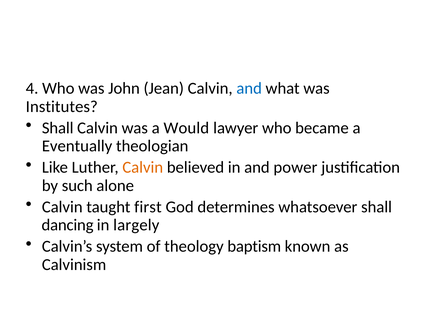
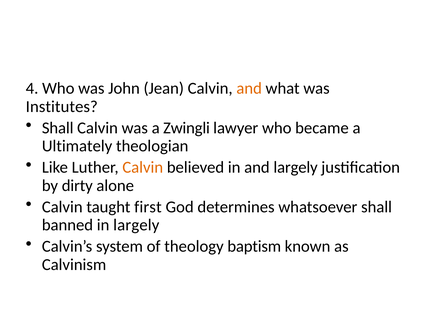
and colour: blue -> orange (249, 88)
Would: Would -> Zwingli (187, 128)
Eventually: Eventually -> Ultimately (77, 146)
and power: power -> largely (296, 167)
such: such -> dirty (77, 185)
dancing: dancing -> banned (67, 225)
